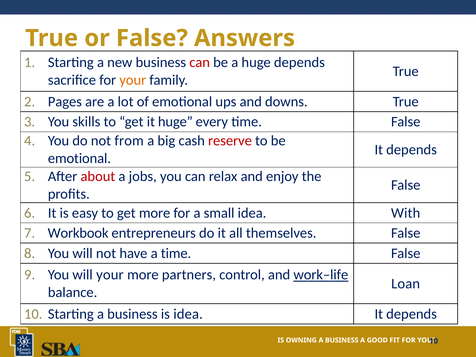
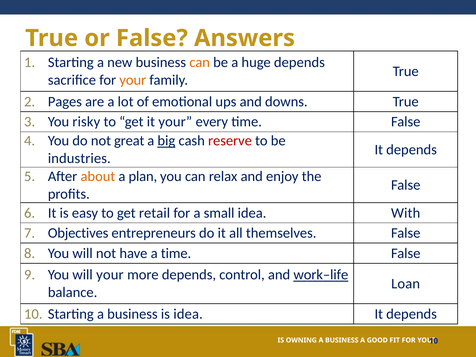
can colour: red -> orange (200, 62)
skills: skills -> risky (86, 122)
it huge: huge -> your (175, 122)
from: from -> great (129, 141)
big underline: none -> present (166, 141)
emotional: emotional -> industries (79, 159)
about colour: red -> orange (98, 176)
jobs: jobs -> plan (143, 176)
get more: more -> retail (155, 213)
Workbook: Workbook -> Objectives (78, 233)
more partners: partners -> depends (189, 275)
